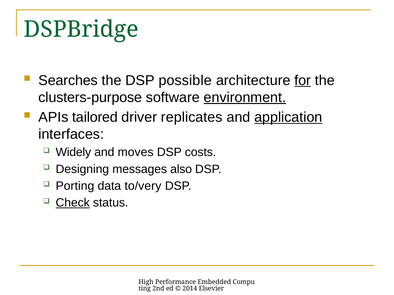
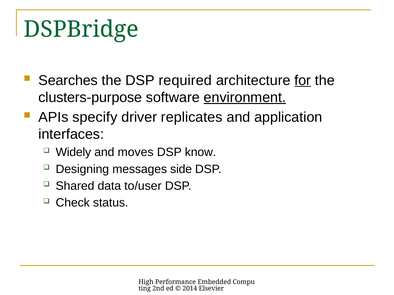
possible: possible -> required (185, 80)
tailored: tailored -> specify (95, 117)
application underline: present -> none (288, 117)
costs: costs -> know (200, 152)
also: also -> side (181, 169)
Porting: Porting -> Shared (75, 186)
to/very: to/very -> to/user (143, 186)
Check underline: present -> none (73, 203)
